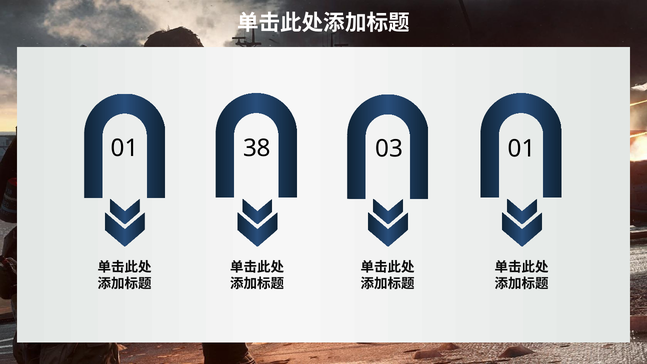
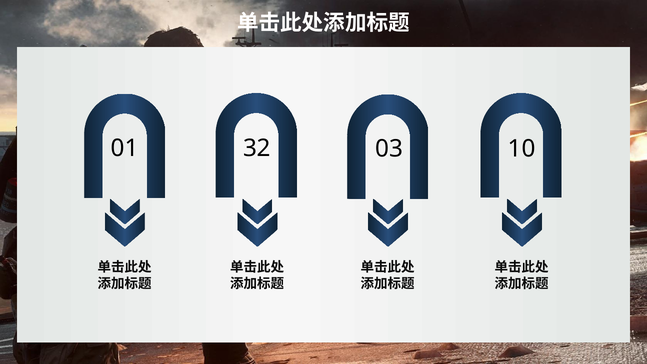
38: 38 -> 32 (257, 148)
03 01: 01 -> 10 (522, 149)
